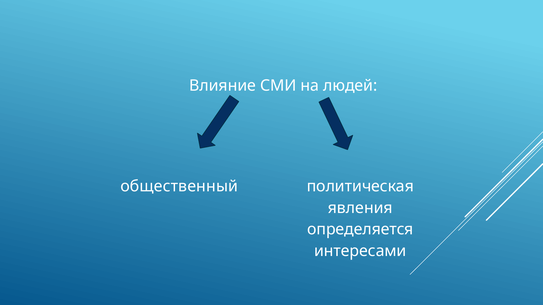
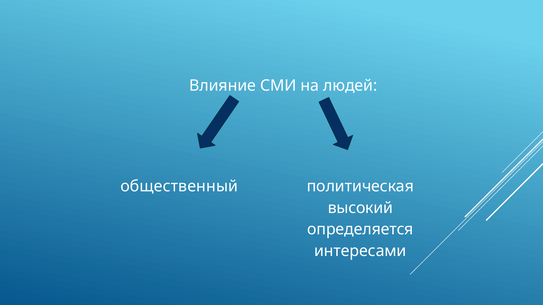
явления: явления -> высокий (360, 208)
